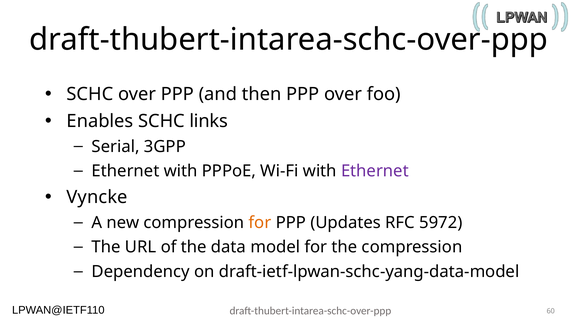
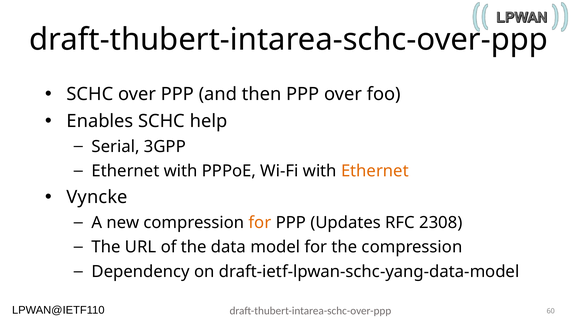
links: links -> help (209, 121)
Ethernet colour: purple -> orange (375, 171)
5972: 5972 -> 2308 (441, 223)
